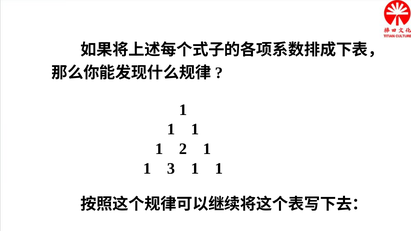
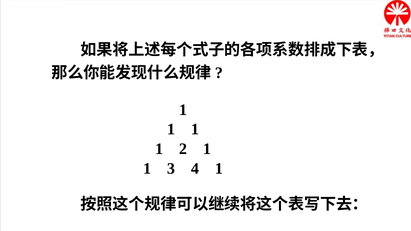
3 1: 1 -> 4 (195, 169)
